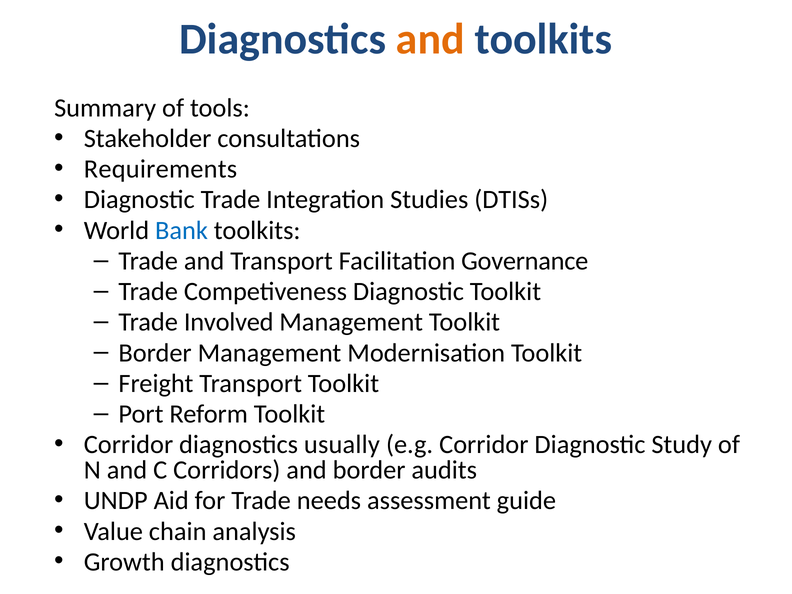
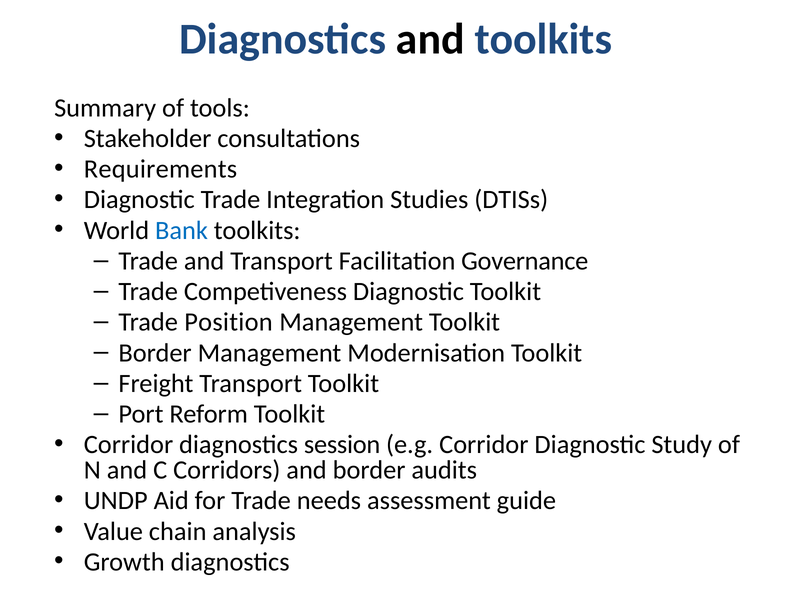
and colour: orange -> black (430, 39)
Involved: Involved -> Position (229, 322)
usually: usually -> session (342, 445)
